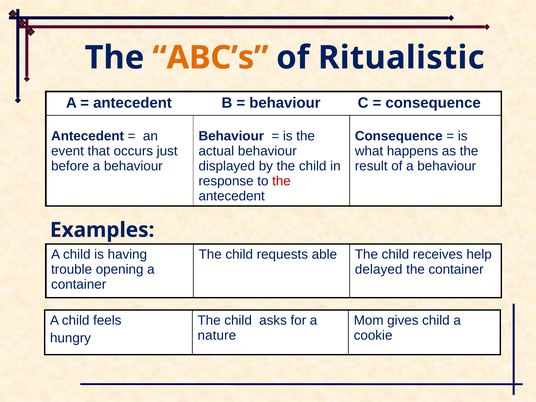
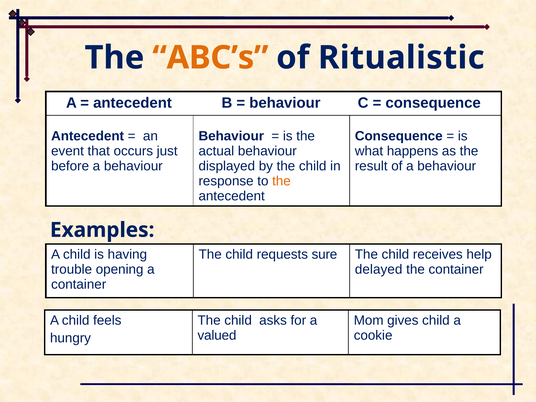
the colour: red -> orange (281, 181)
able: able -> sure (324, 255)
nature: nature -> valued (217, 335)
